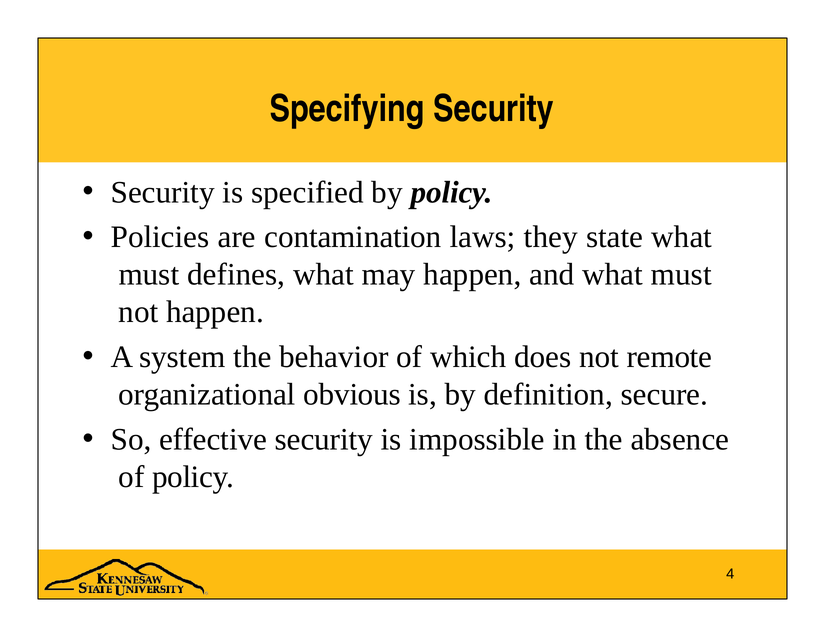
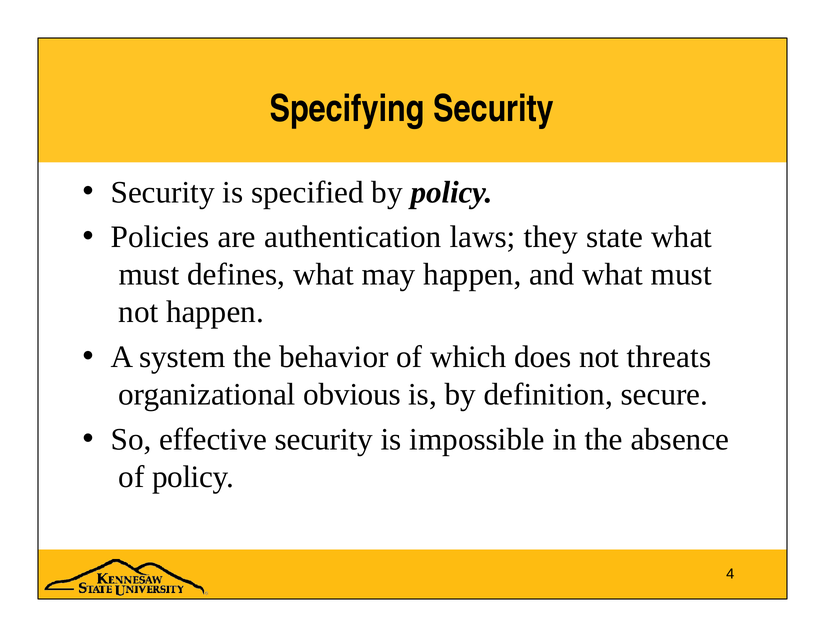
contamination: contamination -> authentication (353, 237)
remote: remote -> threats (669, 357)
